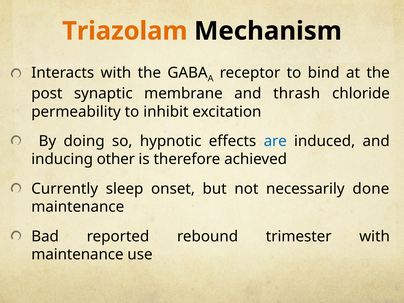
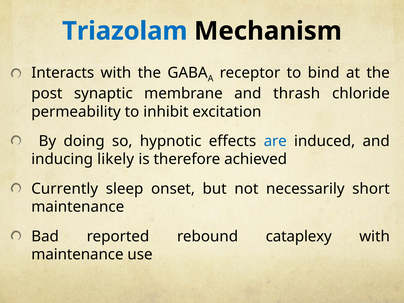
Triazolam colour: orange -> blue (125, 31)
other: other -> likely (116, 159)
done: done -> short (371, 189)
trimester: trimester -> cataplexy (299, 236)
